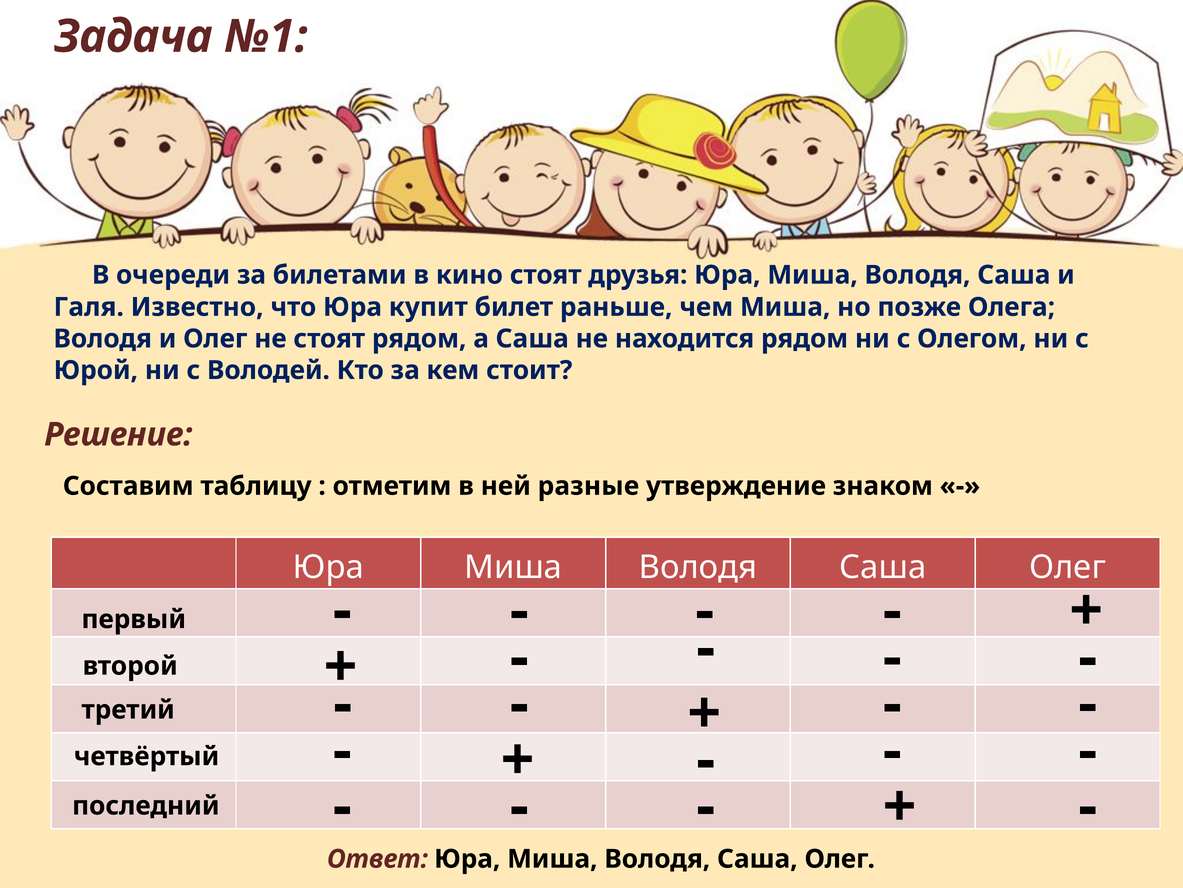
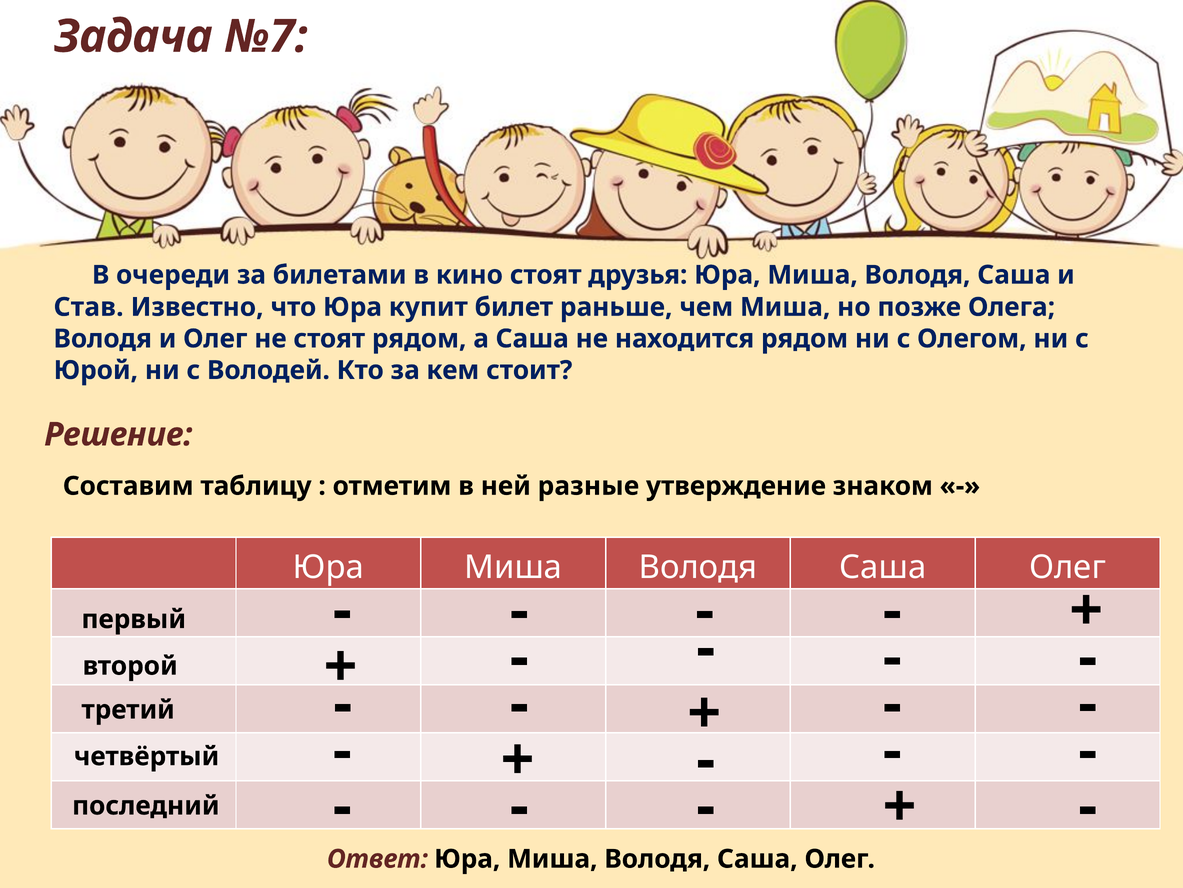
№1: №1 -> №7 (266, 37)
Галя: Галя -> Став (89, 307)
